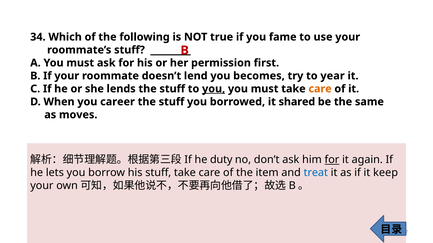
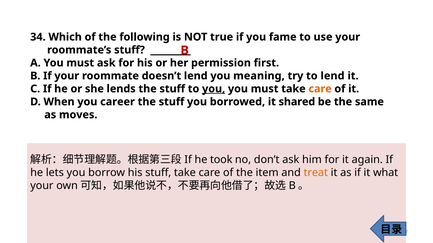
becomes: becomes -> meaning (259, 76)
to year: year -> lend (333, 76)
duty: duty -> took (221, 160)
for underline: present -> none (332, 160)
treat colour: blue -> orange (316, 173)
keep: keep -> what (386, 173)
